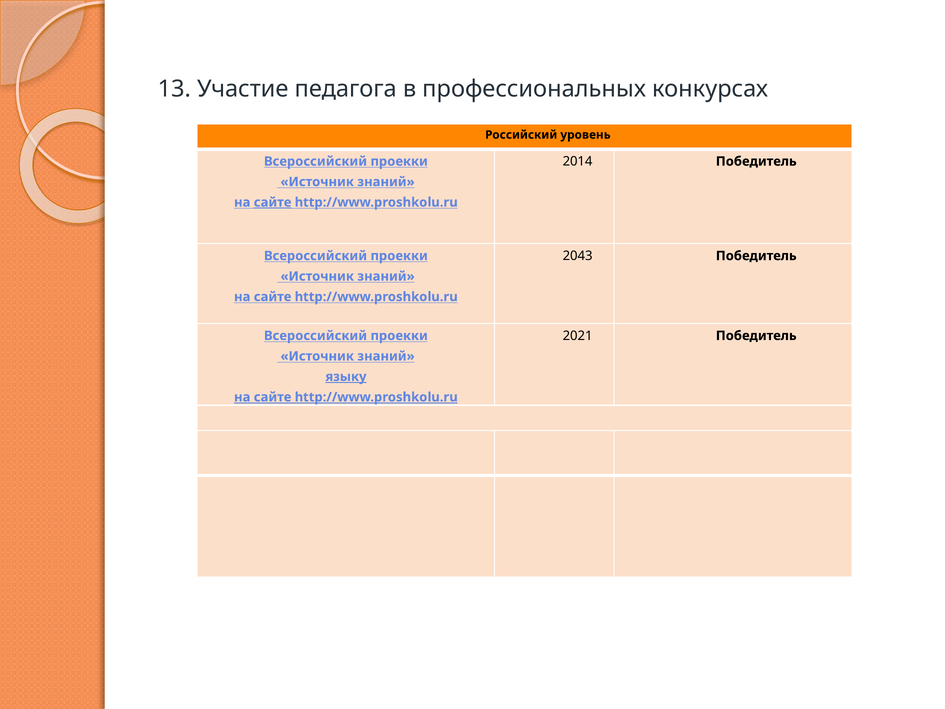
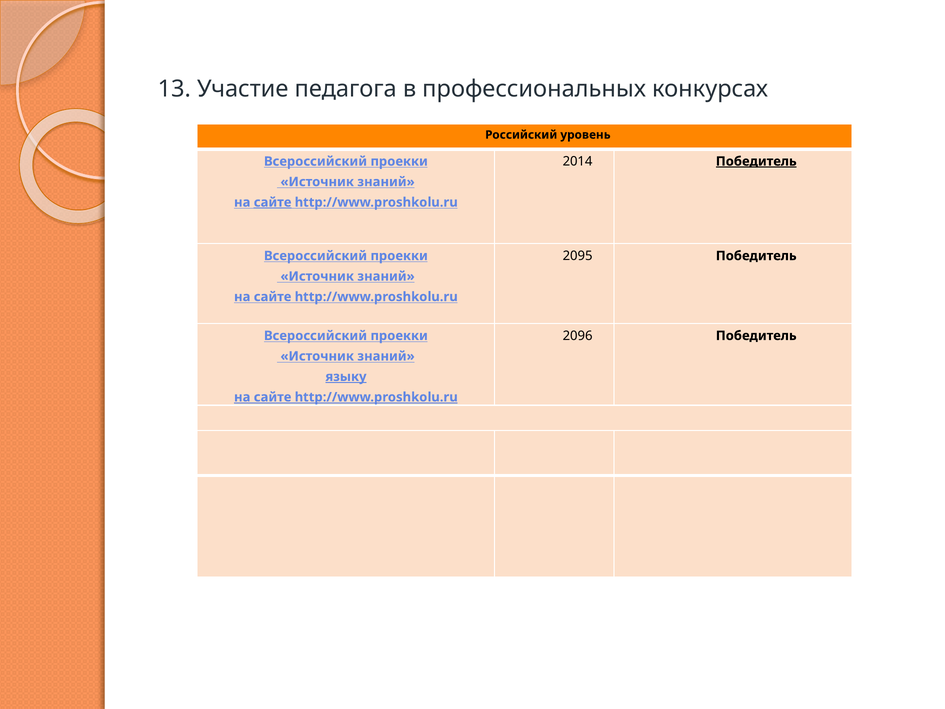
Победитель underline: none -> present (756, 161)
2043: 2043 -> 2095 (578, 256)
2021: 2021 -> 2096 (578, 336)
